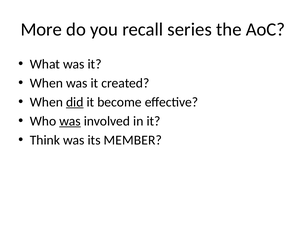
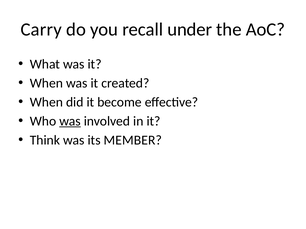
More: More -> Carry (41, 30)
series: series -> under (190, 30)
did underline: present -> none (75, 102)
